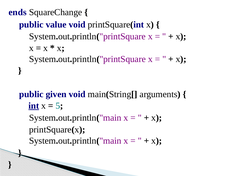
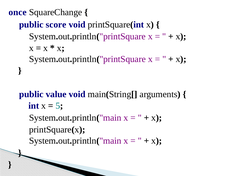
ends: ends -> once (18, 12)
value: value -> score (56, 25)
given: given -> value (56, 94)
int underline: present -> none (34, 106)
